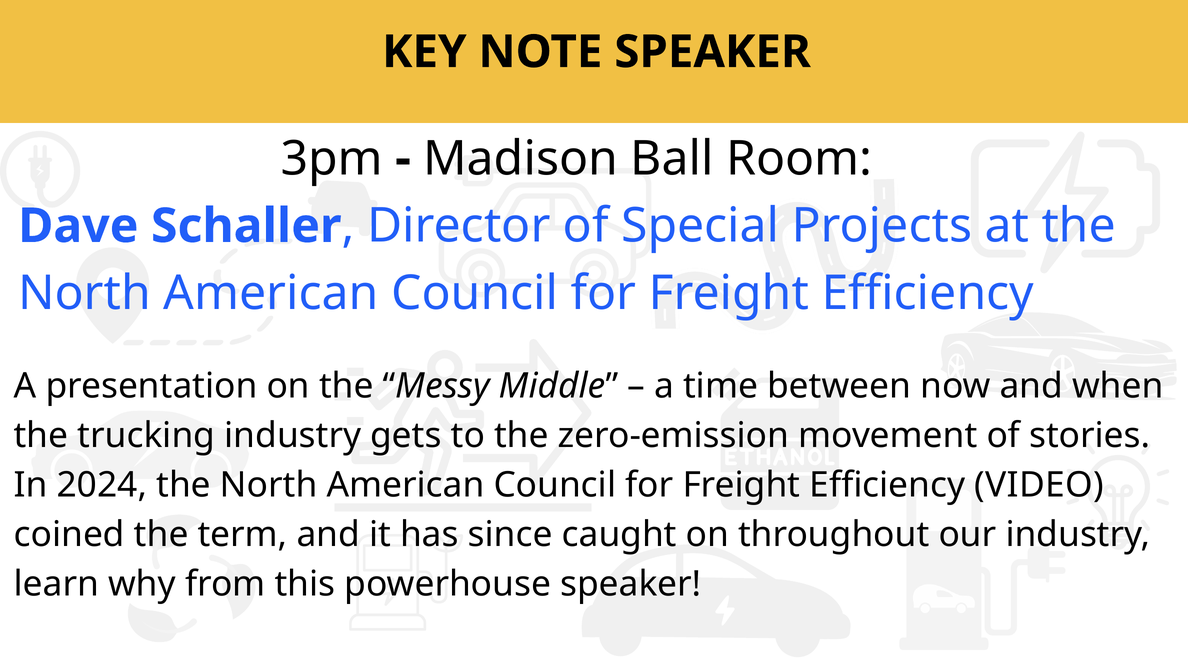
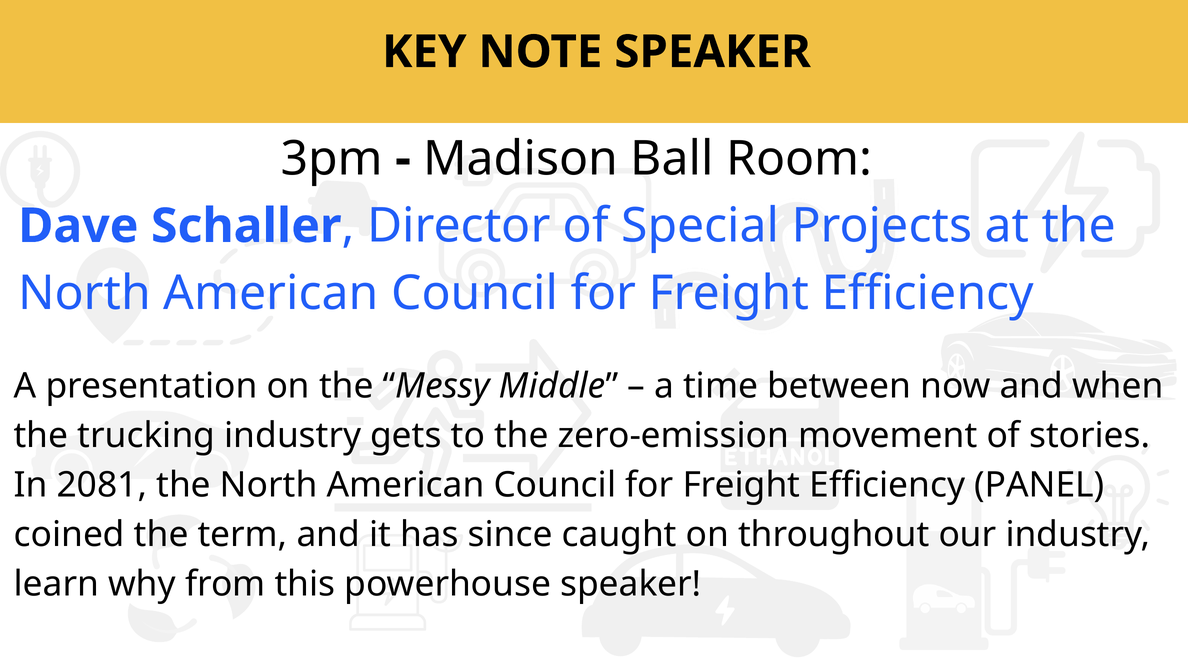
2024: 2024 -> 2081 (102, 485)
VIDEO: VIDEO -> PANEL (1039, 485)
